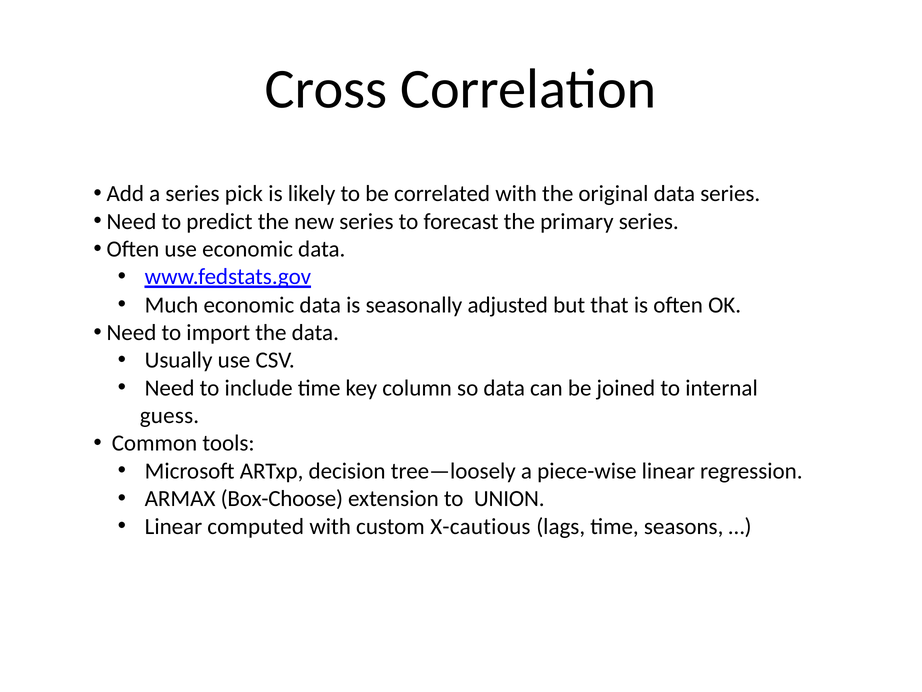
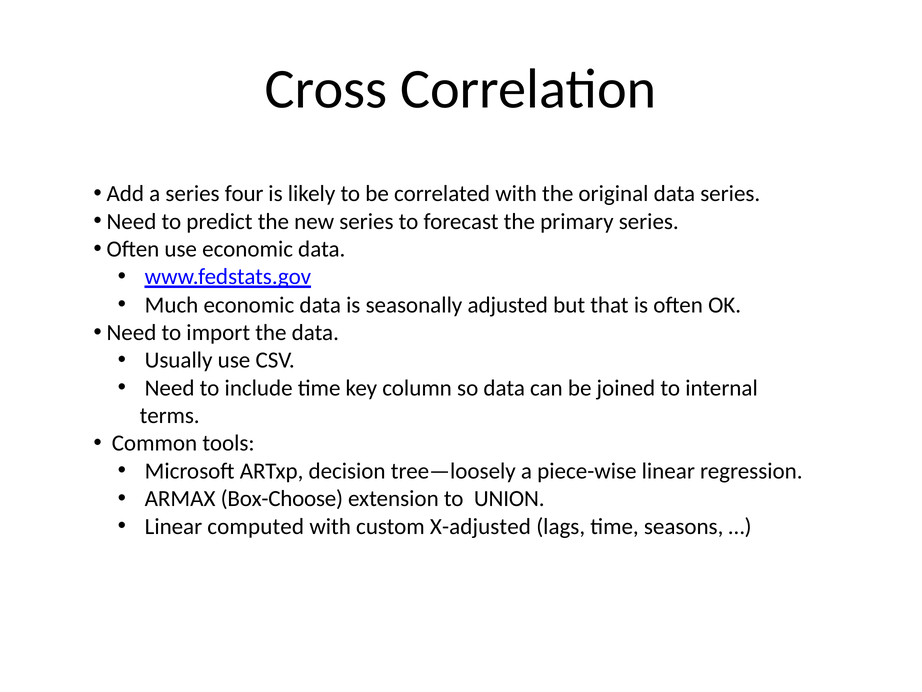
pick: pick -> four (244, 194)
guess: guess -> terms (170, 415)
X-cautious: X-cautious -> X-adjusted (480, 526)
